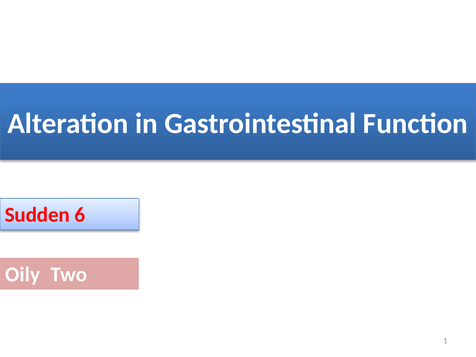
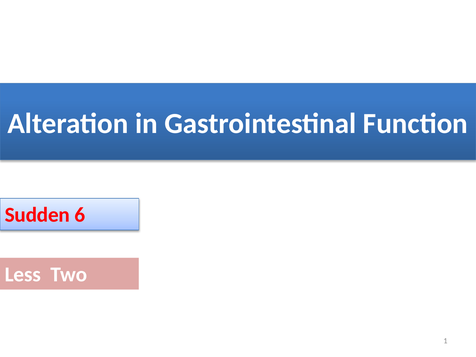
Oily: Oily -> Less (23, 274)
